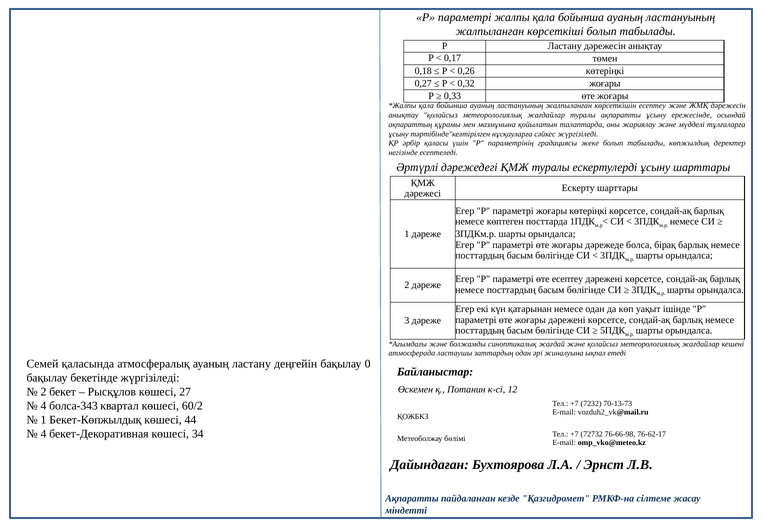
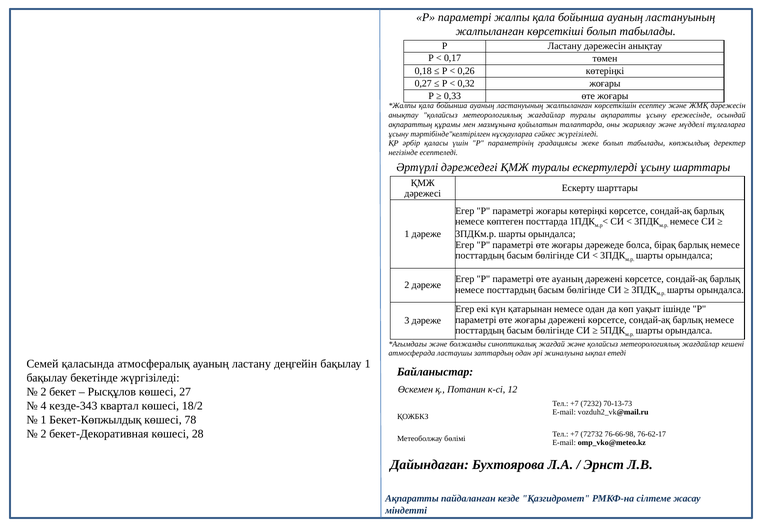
өте есептеу: есептеу -> ауаның (567, 279)
бақылау 0: 0 -> 1 (368, 364)
болса-343: болса-343 -> кезде-343 (73, 406)
60/2: 60/2 -> 18/2 (192, 406)
44: 44 -> 78 (190, 420)
4: 4 -> 2 (43, 434)
34: 34 -> 28 (198, 434)
